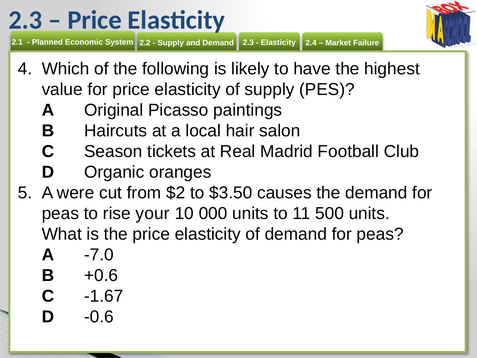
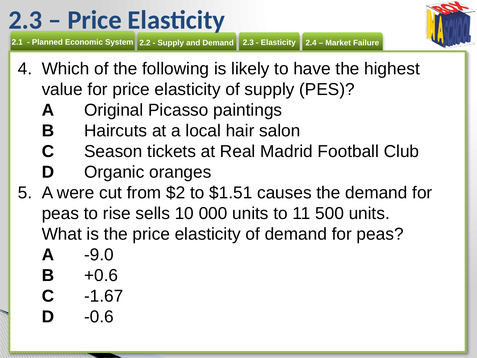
$3.50: $3.50 -> $1.51 (231, 193)
your: your -> sells (153, 213)
-7.0: -7.0 -> -9.0 (99, 255)
